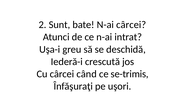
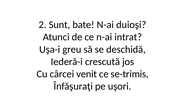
N-ai cârcei: cârcei -> duioşi (131, 25)
când: când -> venit (87, 74)
